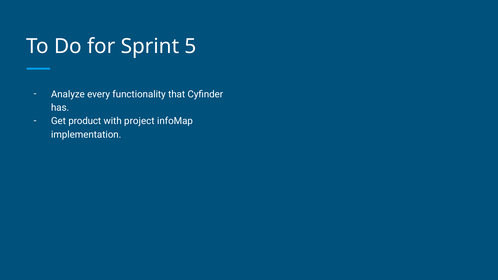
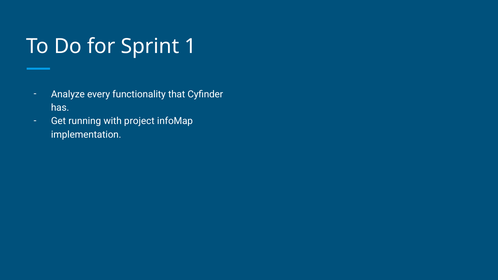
5: 5 -> 1 (190, 46)
product: product -> running (85, 121)
